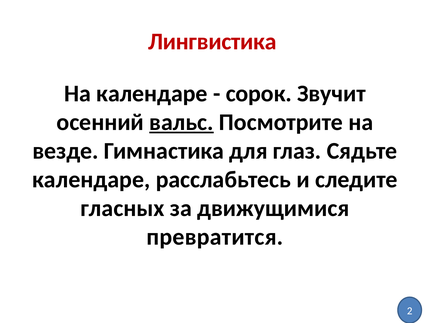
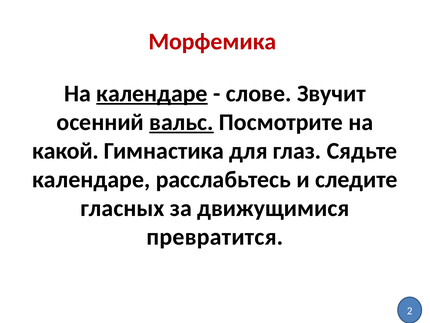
Лингвистика: Лингвистика -> Морфемика (212, 41)
календаре underline: none -> present (152, 93)
сорок: сорок -> слове (259, 93)
везде: везде -> какой (66, 151)
